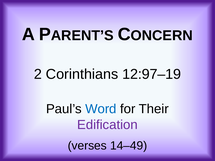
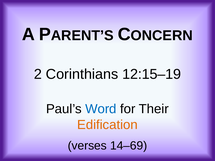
12:97–19: 12:97–19 -> 12:15–19 (152, 74)
Edification colour: purple -> orange (107, 125)
14–49: 14–49 -> 14–69 (129, 146)
